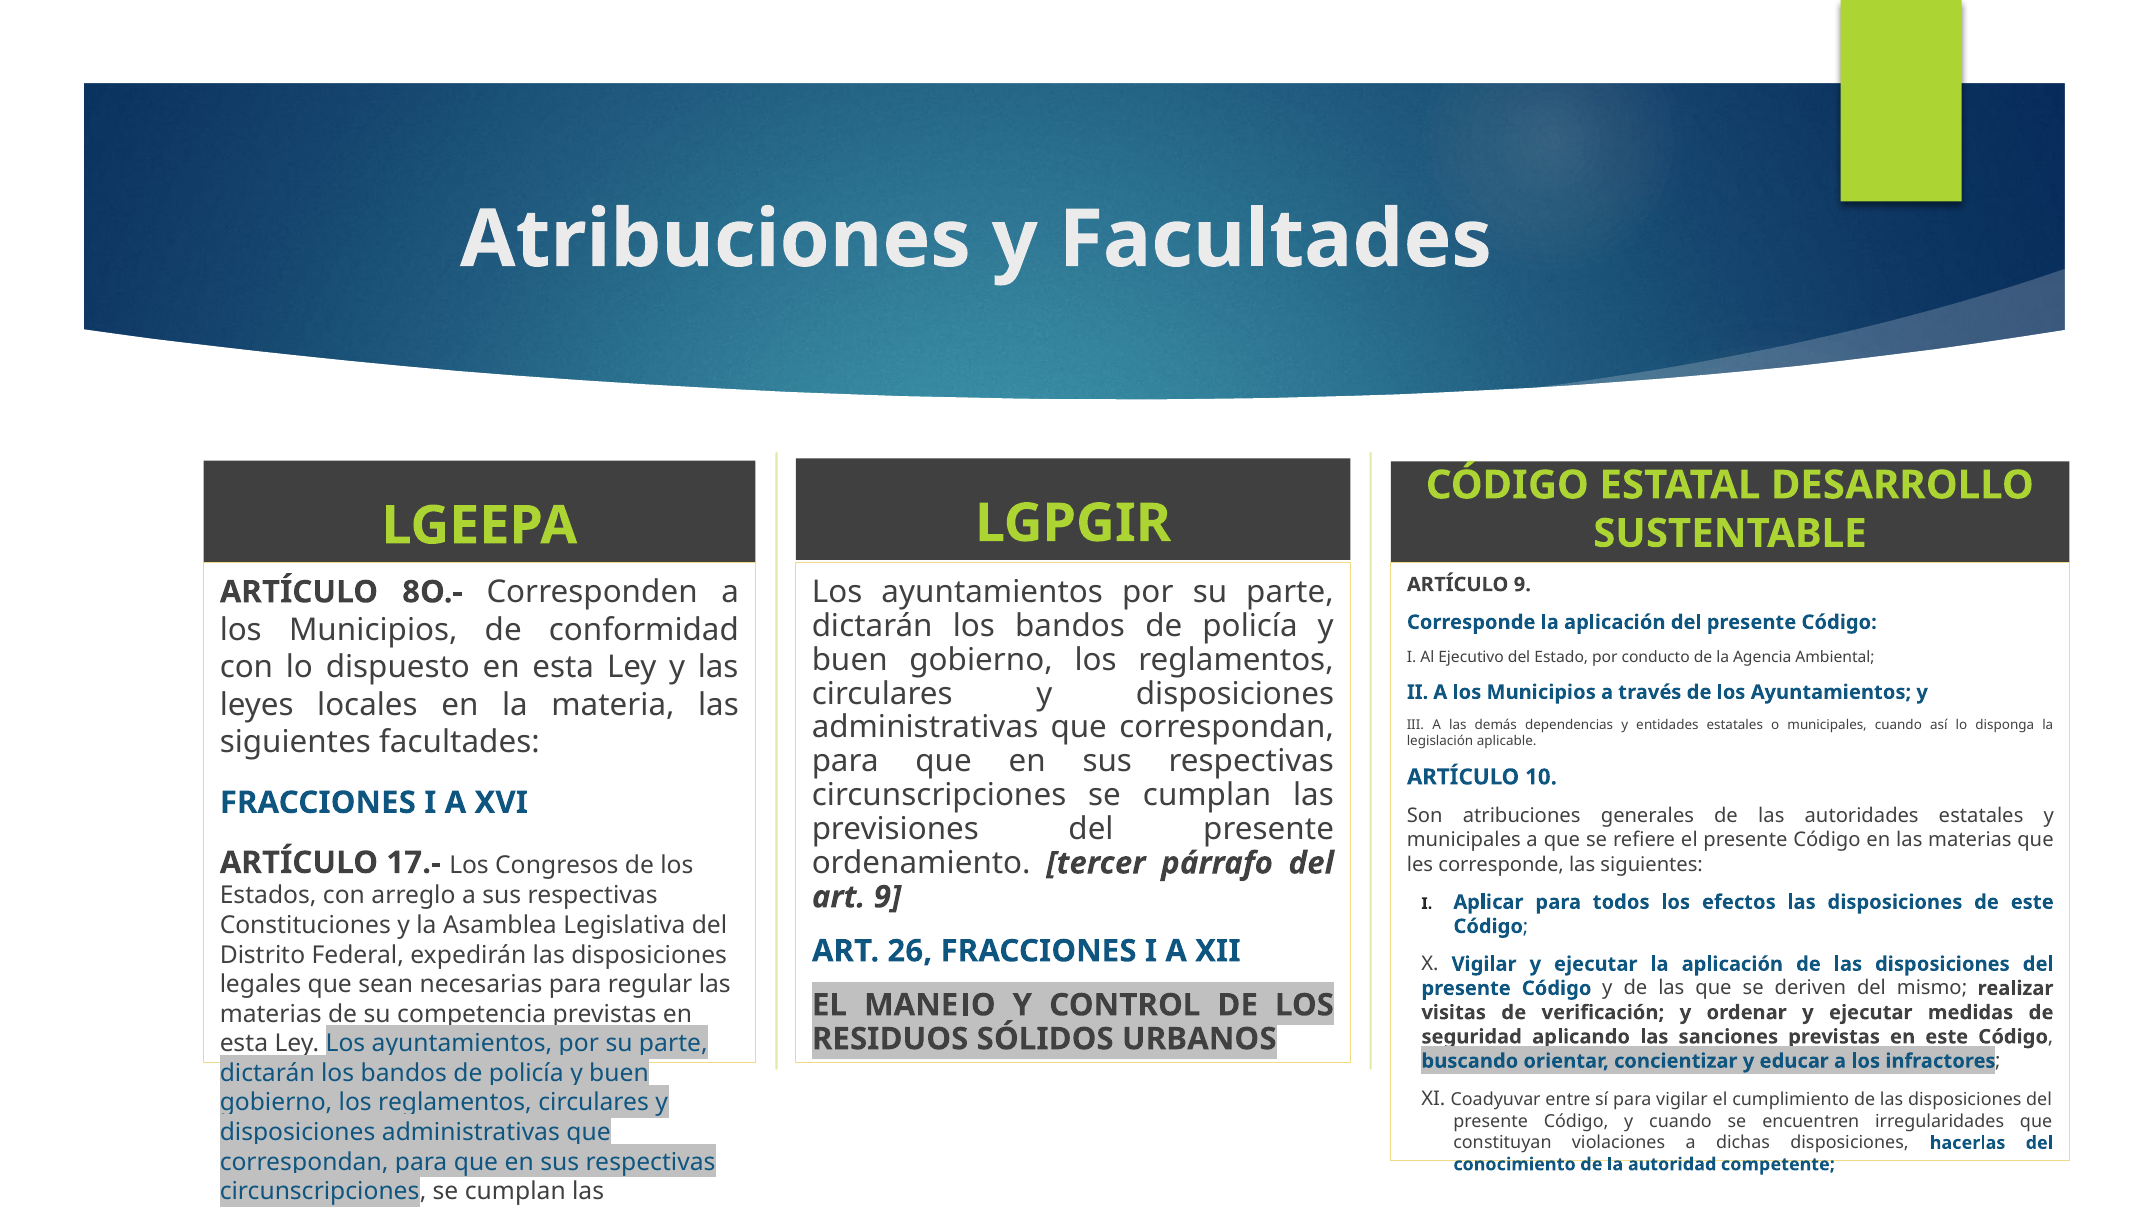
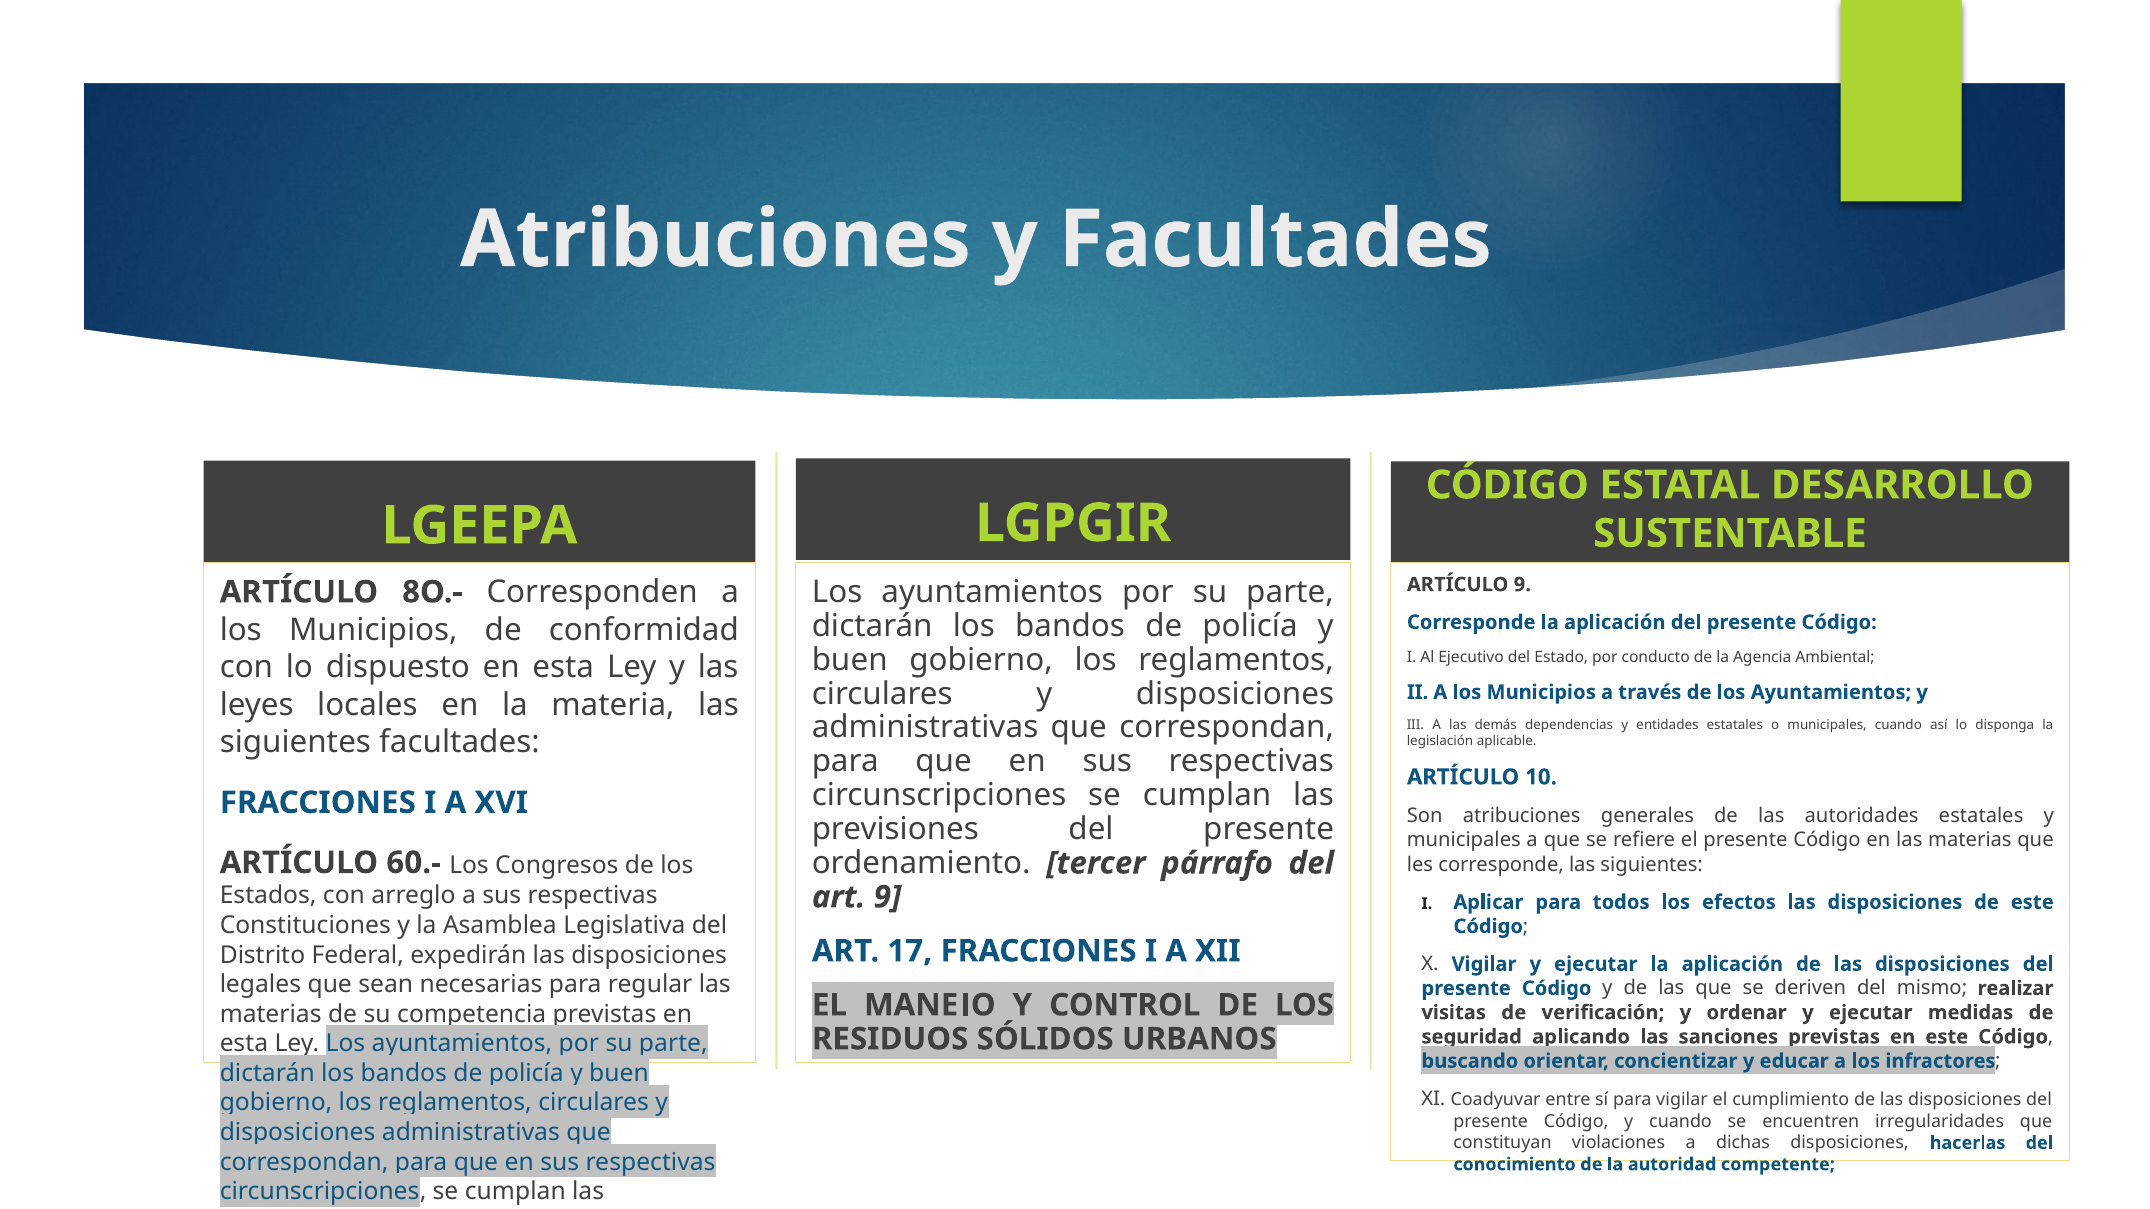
17.-: 17.- -> 60.- (414, 863)
26: 26 -> 17 (910, 951)
